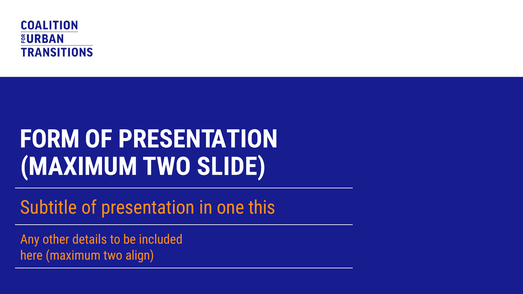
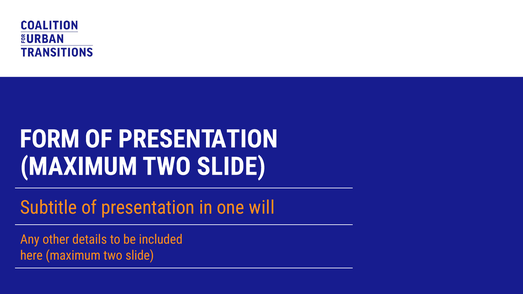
this: this -> will (262, 208)
here maximum two align: align -> slide (140, 256)
